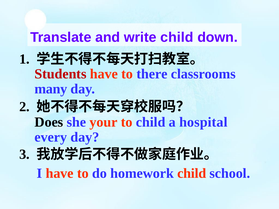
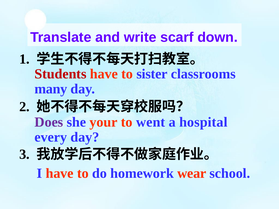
write child: child -> scarf (177, 37)
there: there -> sister (152, 74)
Does colour: black -> purple (49, 122)
to child: child -> went (151, 122)
homework child: child -> wear (192, 173)
